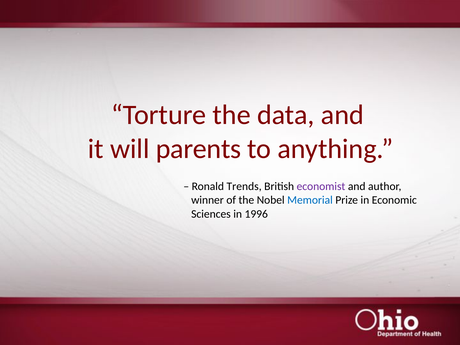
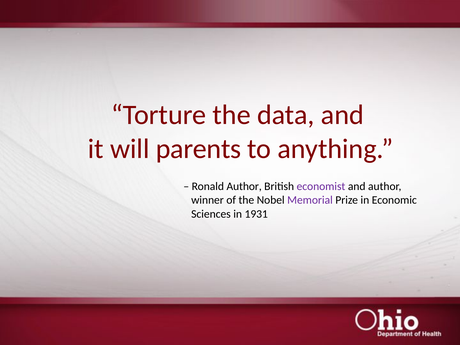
Ronald Trends: Trends -> Author (244, 186)
Memorial colour: blue -> purple (310, 200)
1996: 1996 -> 1931 (256, 214)
